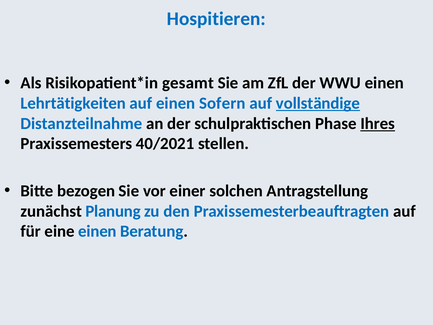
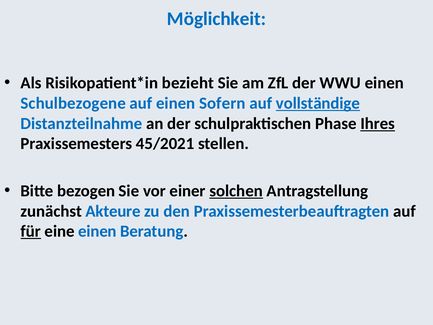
Hospitieren: Hospitieren -> Möglichkeit (216, 19)
gesamt: gesamt -> bezieht (188, 83)
Lehrtätigkeiten: Lehrtätigkeiten -> Schulbezogene (73, 103)
40/2021: 40/2021 -> 45/2021 (165, 144)
solchen underline: none -> present (236, 191)
Planung: Planung -> Akteure (113, 211)
für underline: none -> present (31, 231)
